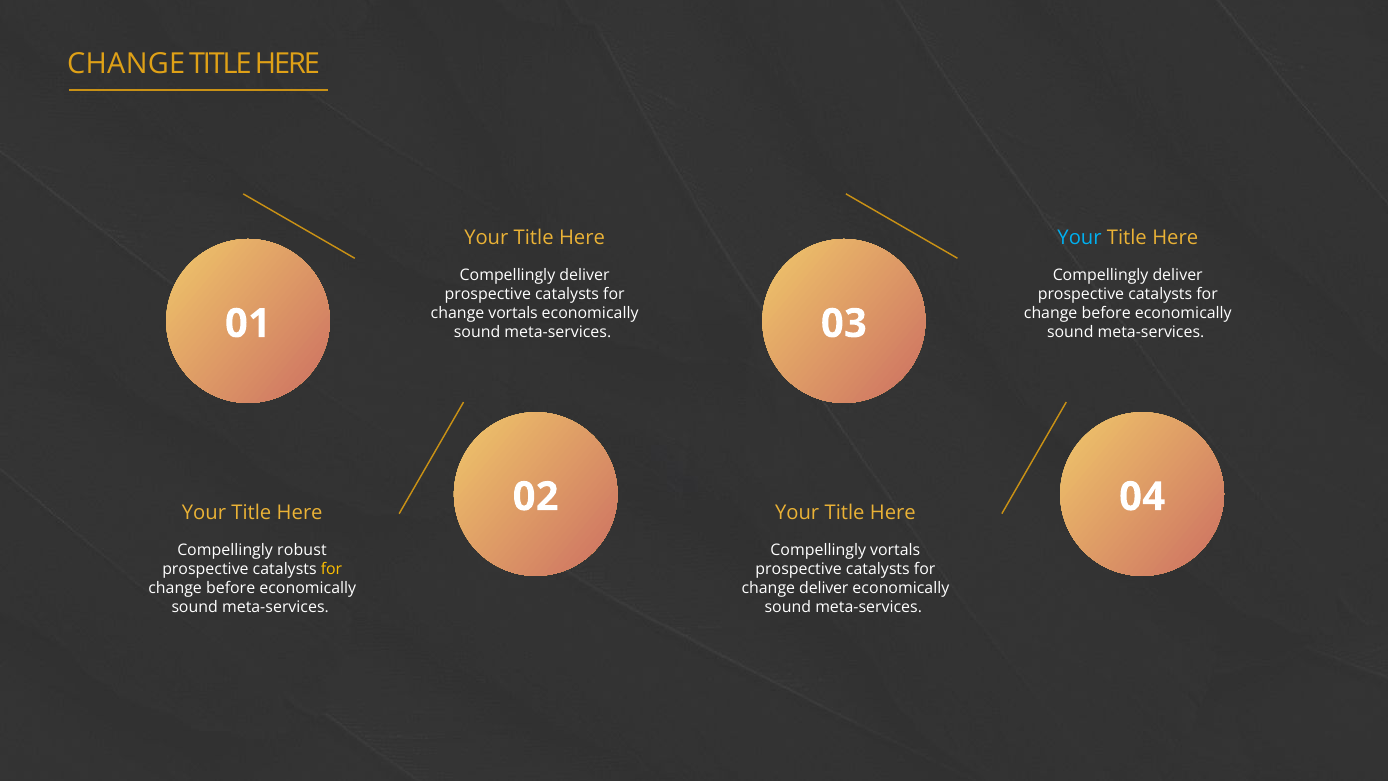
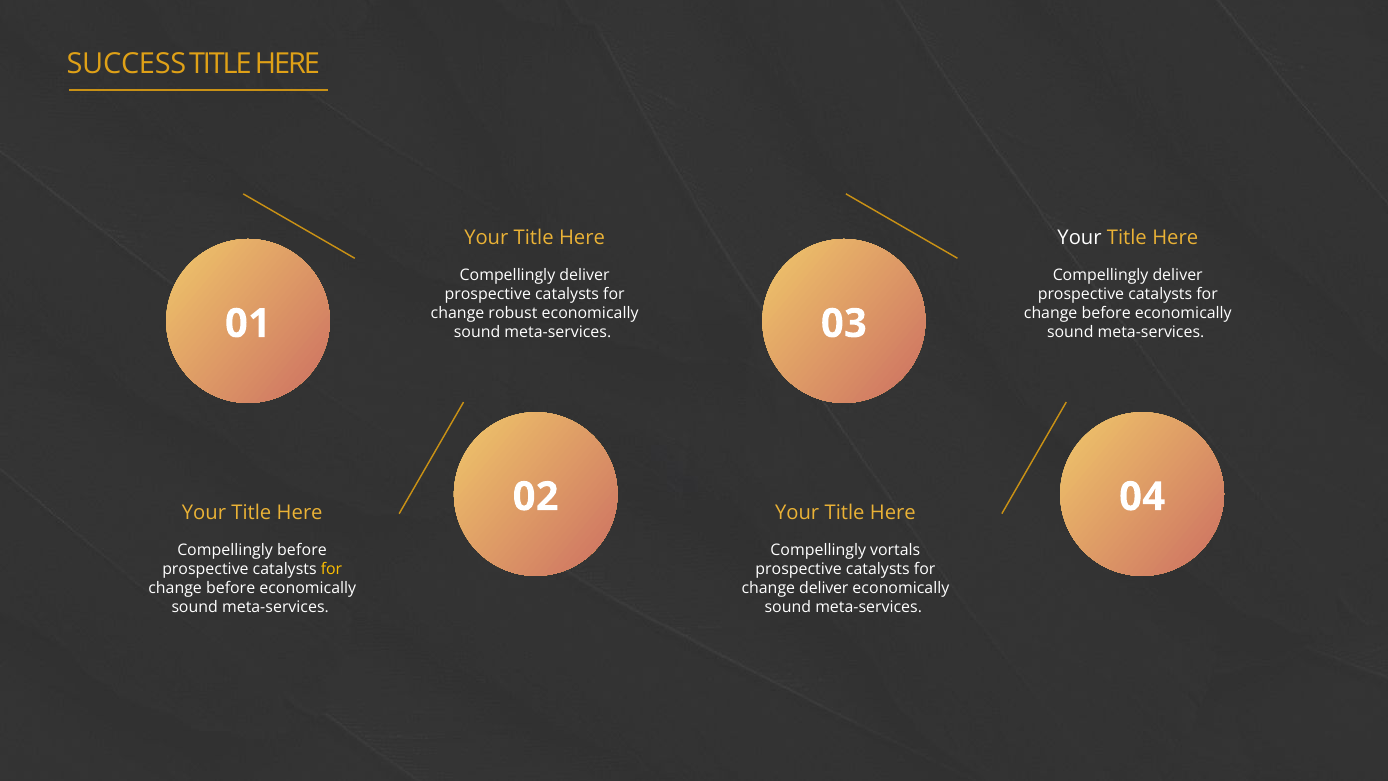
CHANGE: CHANGE -> SUCCESS (126, 64)
Your colour: light blue -> white (1080, 238)
change vortals: vortals -> robust (513, 313)
Compellingly robust: robust -> before (302, 550)
